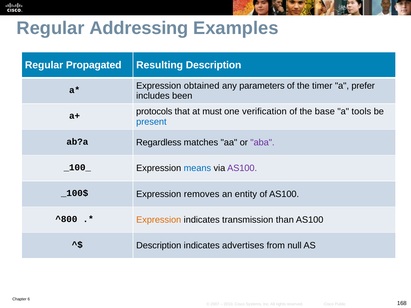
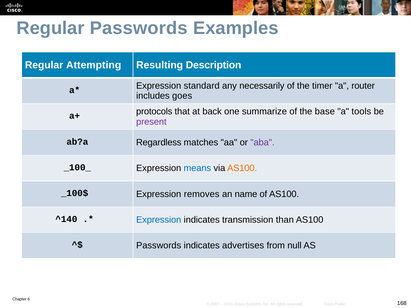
Regular Addressing: Addressing -> Passwords (139, 28)
Propagated: Propagated -> Attempting (94, 65)
obtained: obtained -> standard (202, 86)
parameters: parameters -> necessarily (262, 86)
prefer: prefer -> router (363, 86)
been: been -> goes (182, 96)
must: must -> back (212, 112)
verification: verification -> summarize (264, 112)
present colour: blue -> purple (151, 122)
AS100 colour: purple -> orange (242, 168)
entity: entity -> name (246, 194)
^800: ^800 -> ^140 (66, 219)
Expression colour: orange -> blue (159, 220)
Description: Description -> Passwords (159, 246)
